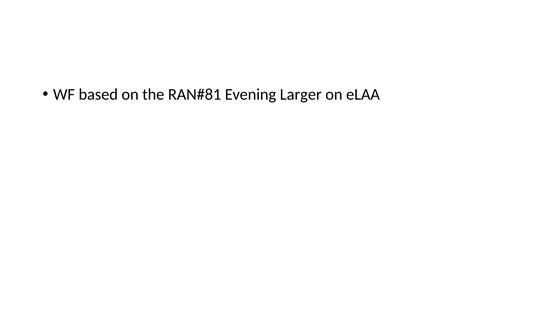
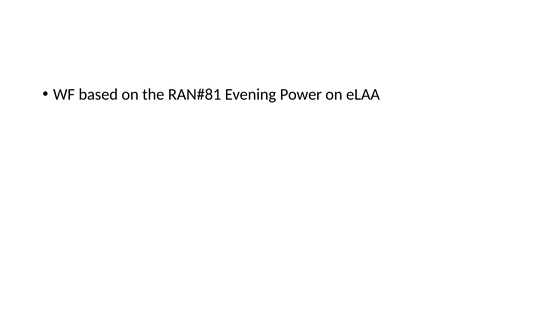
Larger: Larger -> Power (301, 94)
